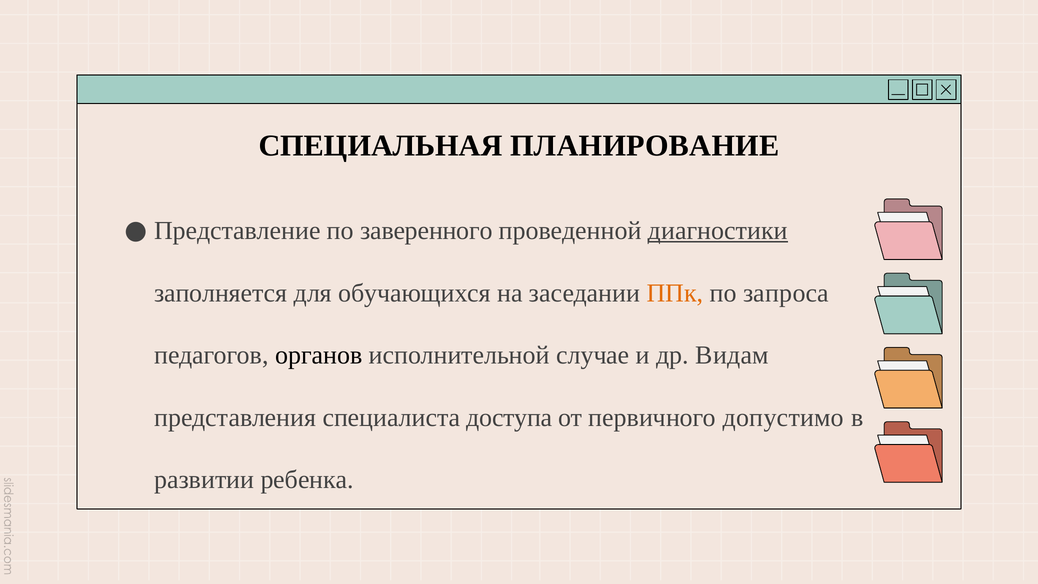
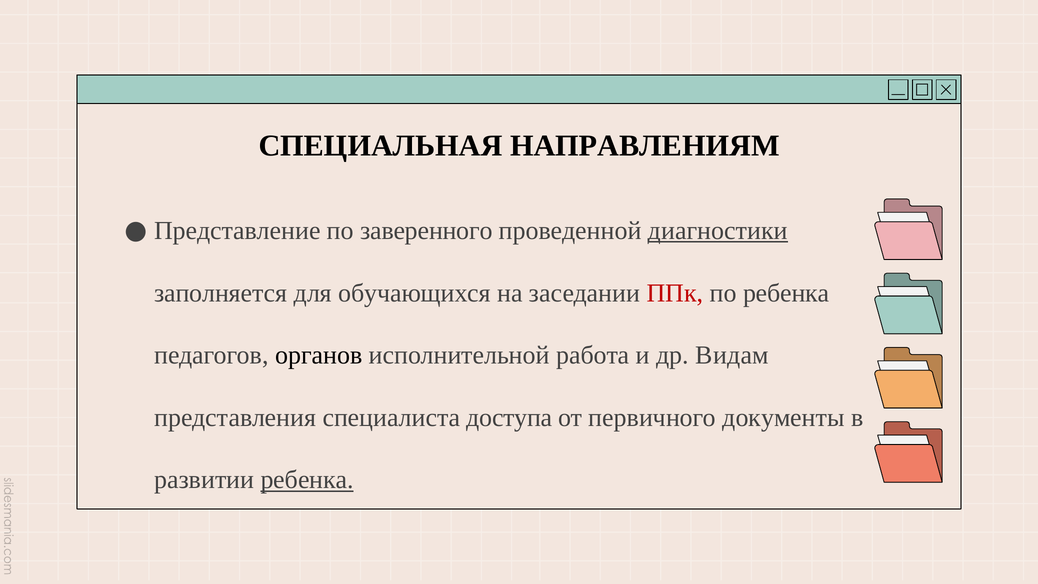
ПЛАНИРОВАНИЕ: ПЛАНИРОВАНИЕ -> НАПРАВЛЕНИЯМ (645, 146)
ППк colour: orange -> red (675, 293)
по запроса: запроса -> ребенка (786, 293)
случае: случае -> работа (593, 355)
допустимо: допустимо -> документы (783, 418)
ребенка underline: none -> present (307, 480)
